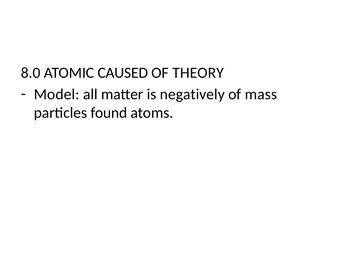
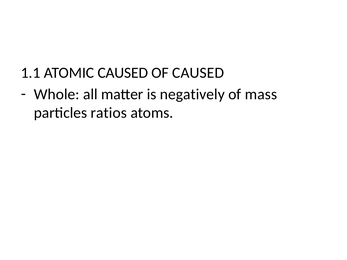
8.0: 8.0 -> 1.1 (31, 73)
OF THEORY: THEORY -> CAUSED (198, 73)
Model: Model -> Whole (57, 94)
found: found -> ratios (109, 113)
